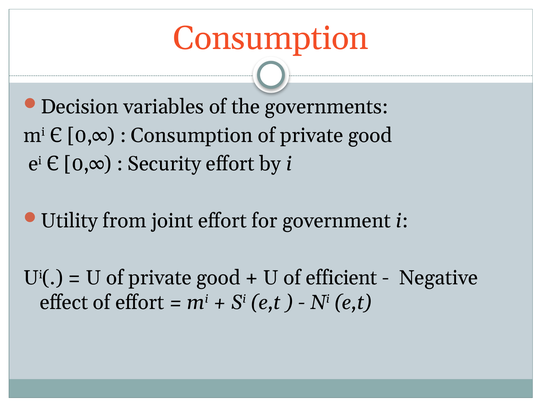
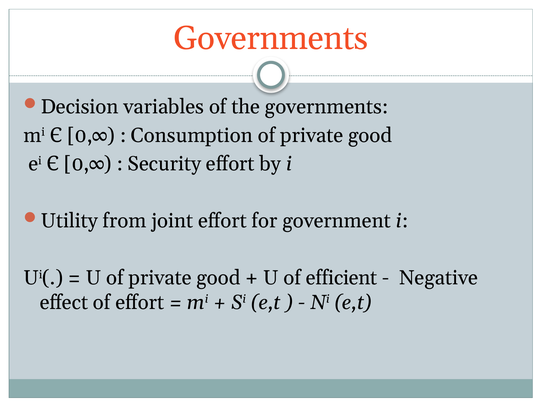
Consumption: Consumption -> Governments (271, 38)
